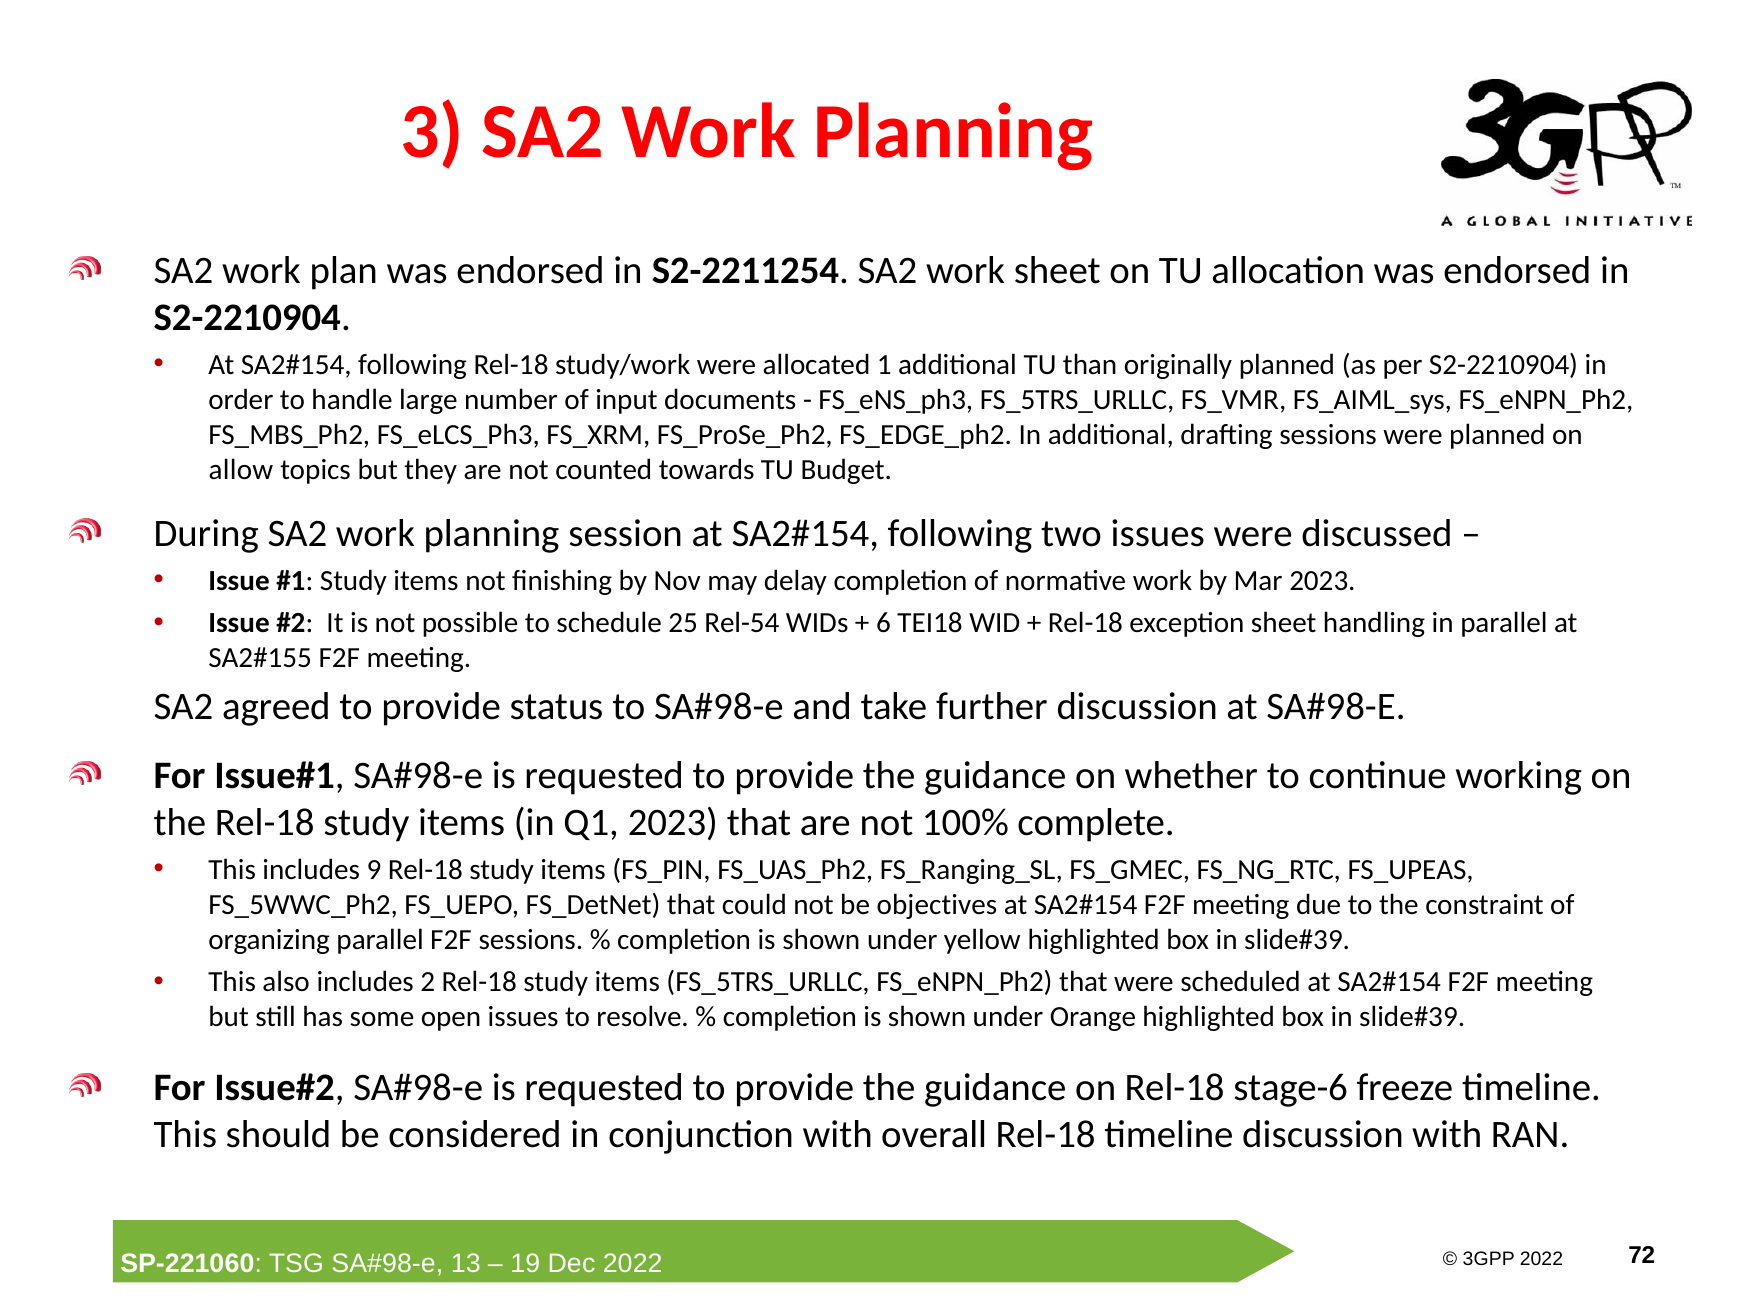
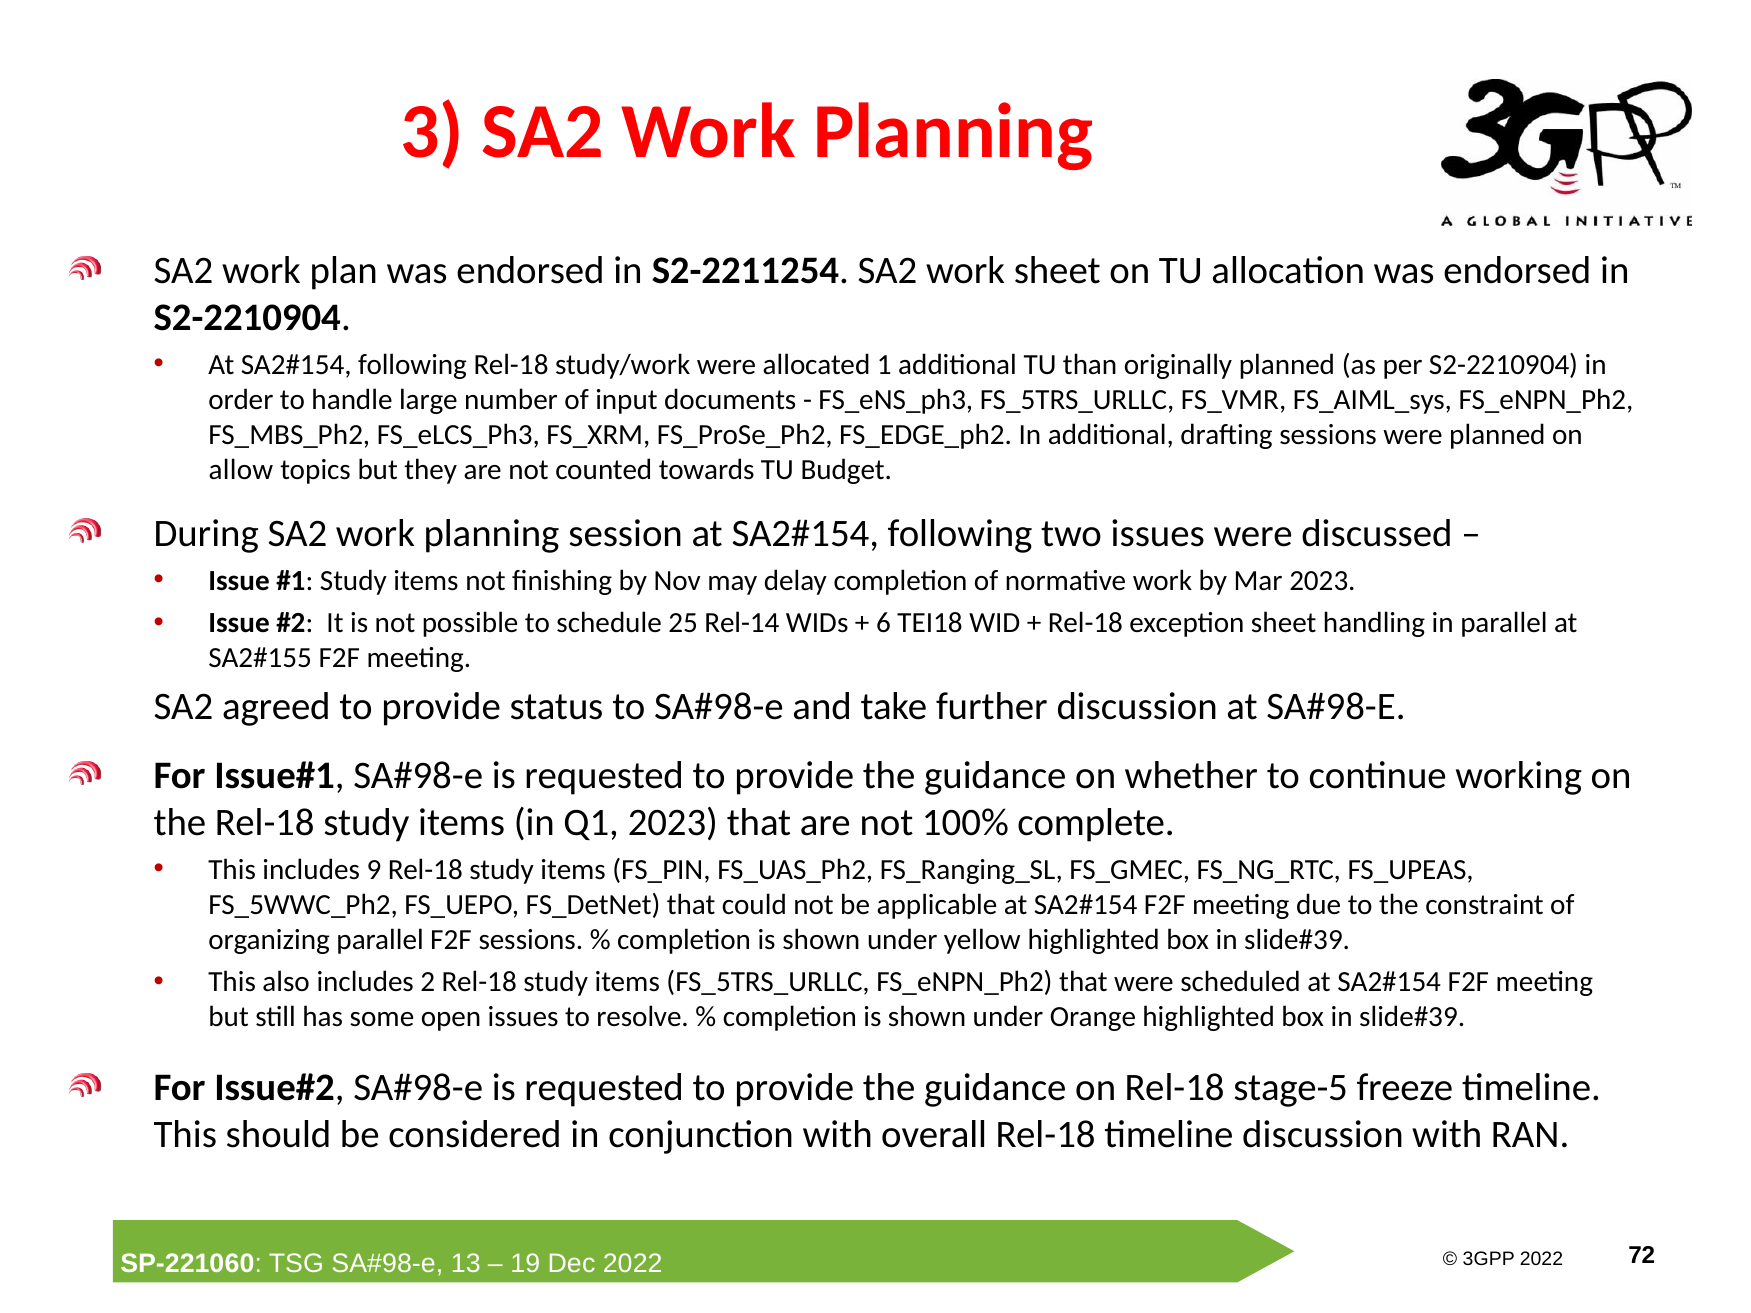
Rel-54: Rel-54 -> Rel-14 (742, 623)
objectives: objectives -> applicable (937, 905)
stage-6: stage-6 -> stage-5 (1291, 1088)
